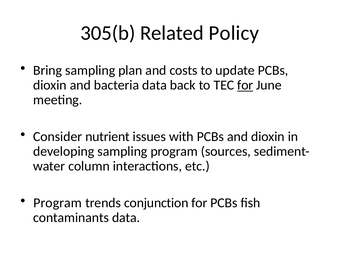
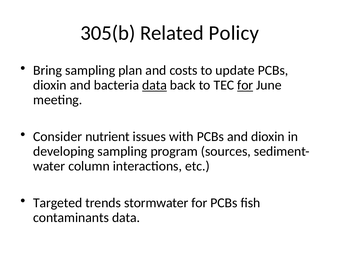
data underline: none -> present (155, 85)
Program: Program -> Targeted (58, 203)
conjunction: conjunction -> stormwater (156, 203)
